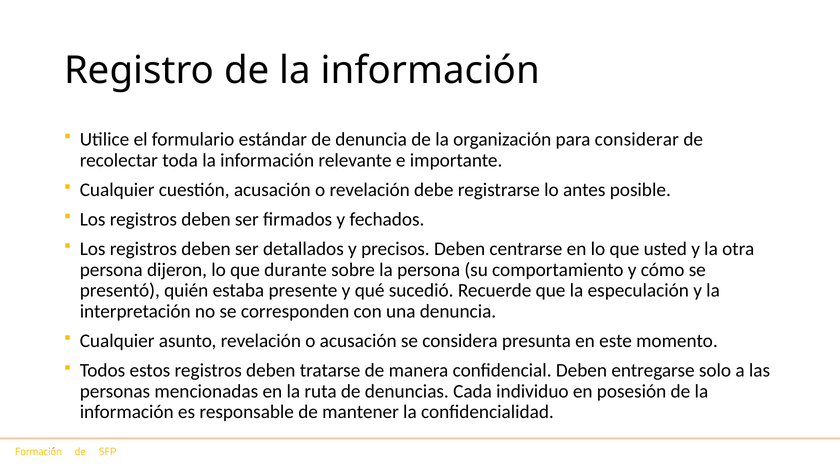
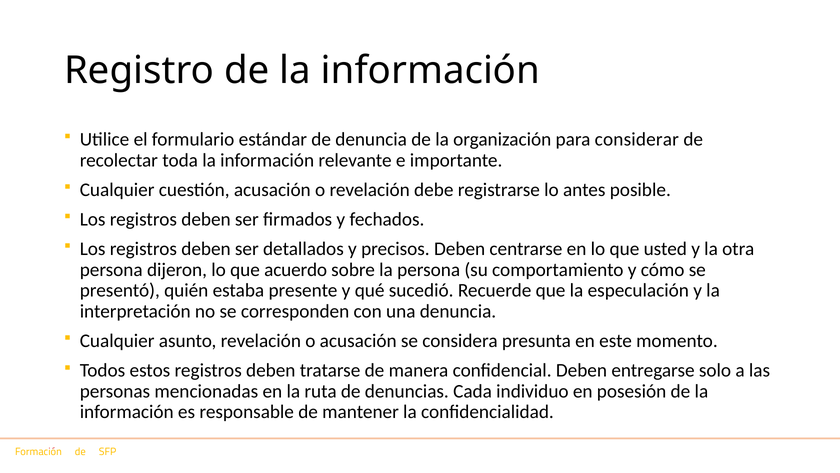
durante: durante -> acuerdo (296, 269)
